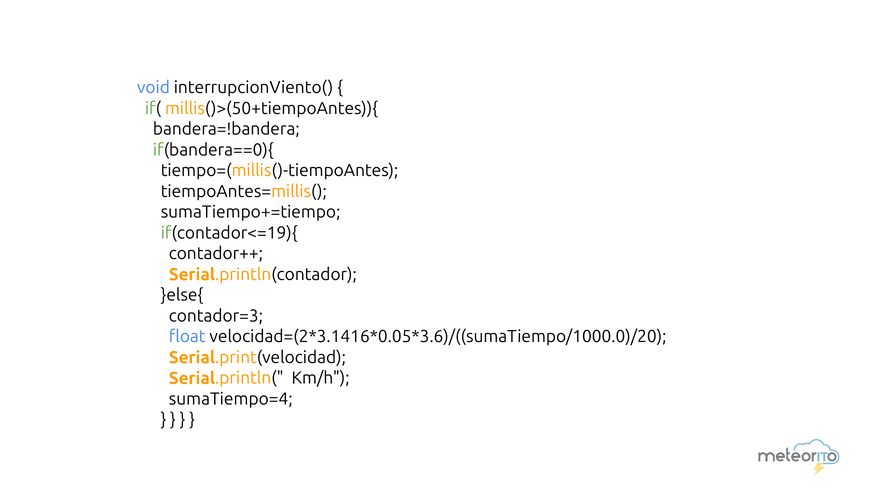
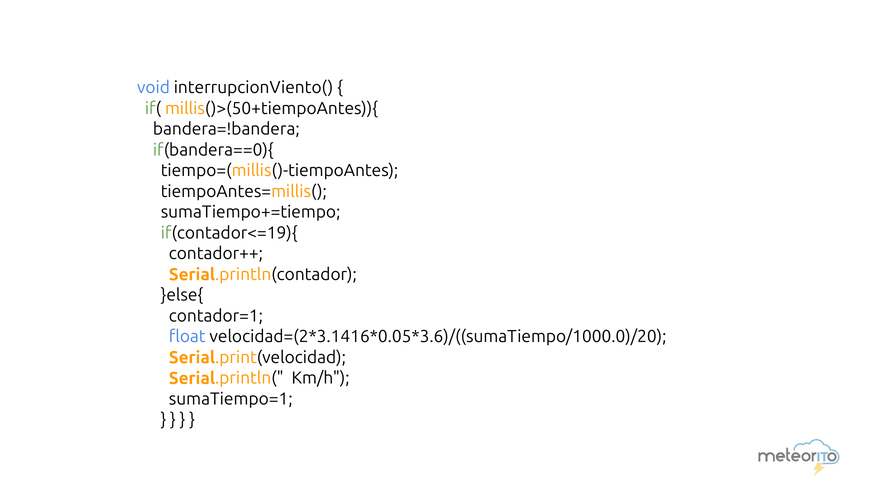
contador=3: contador=3 -> contador=1 (216, 316)
sumaTiempo=4: sumaTiempo=4 -> sumaTiempo=1 (231, 399)
